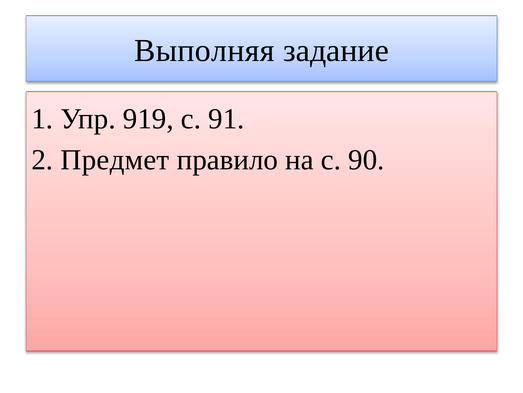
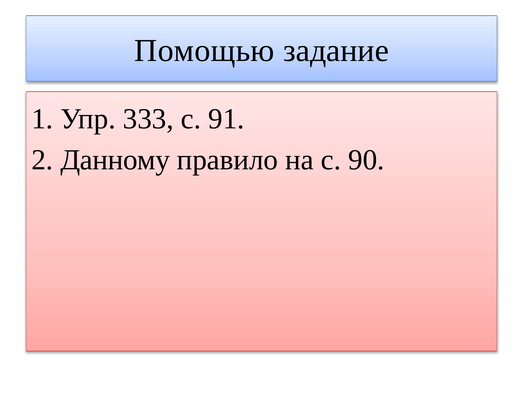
Выполняя: Выполняя -> Помощью (204, 51)
919: 919 -> 333 (148, 119)
Предмет: Предмет -> Данному (115, 159)
